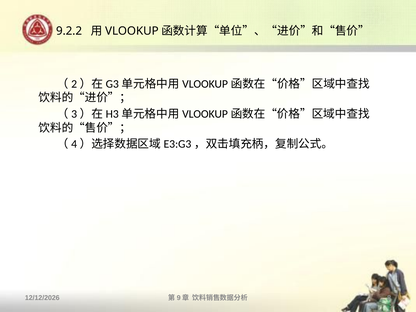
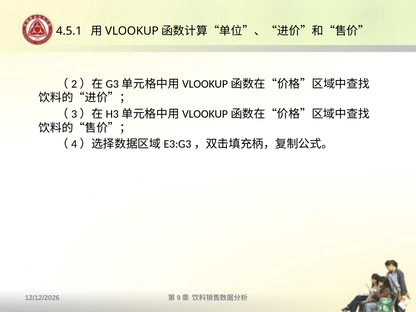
9.2.2: 9.2.2 -> 4.5.1 (69, 31)
